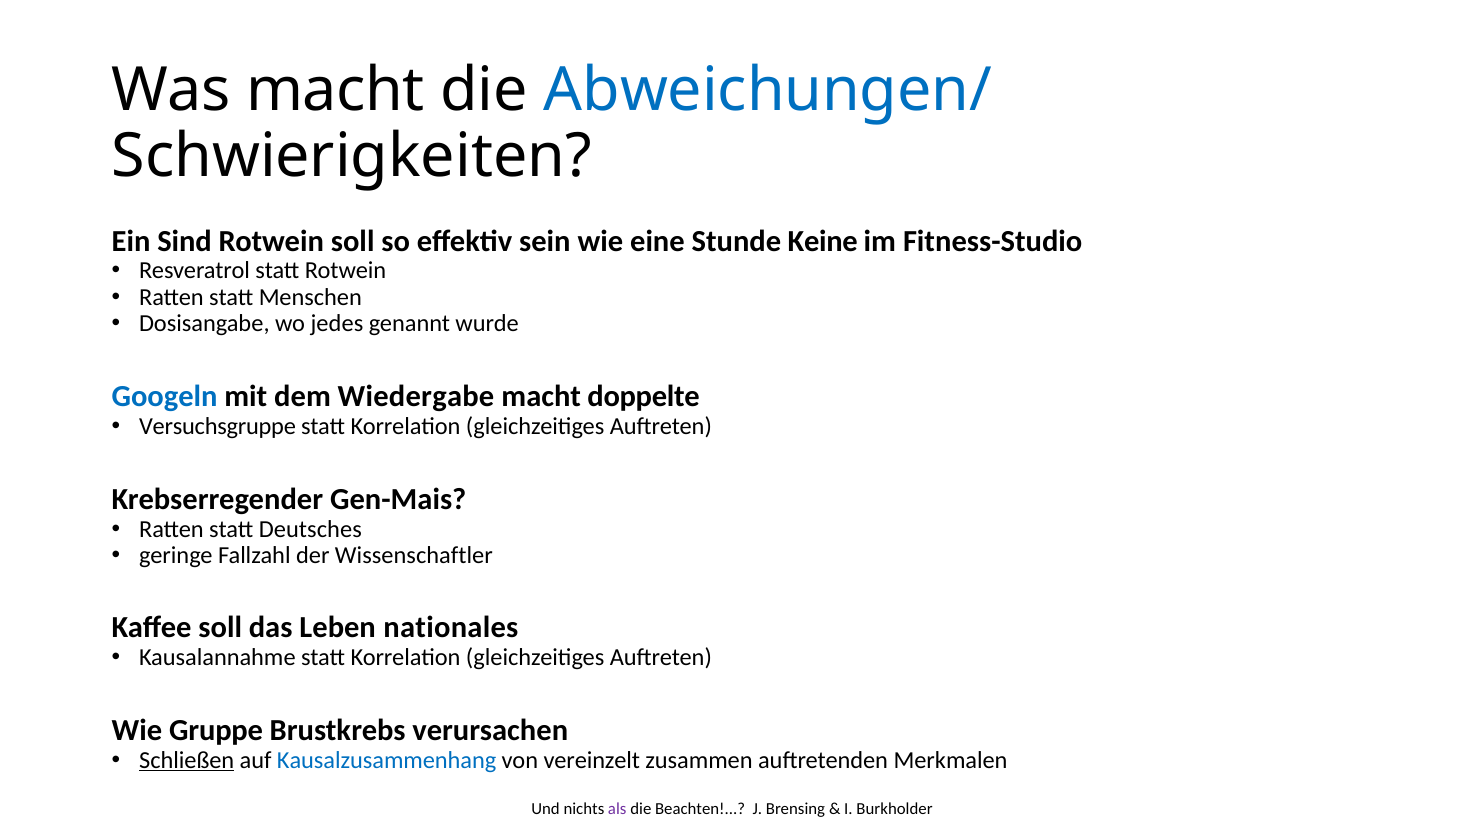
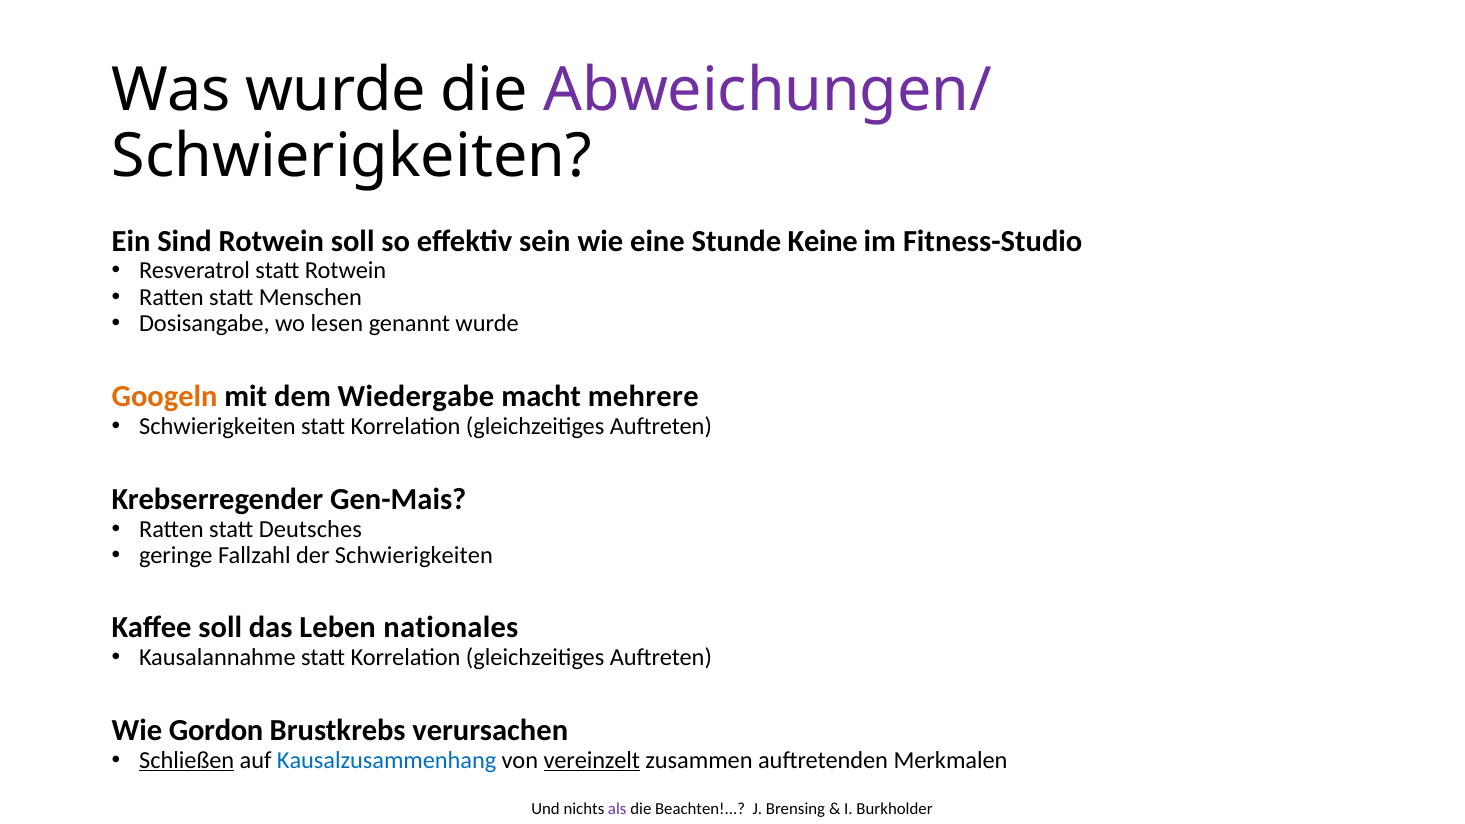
Was macht: macht -> wurde (336, 90)
Abweichungen/ colour: blue -> purple (768, 90)
jedes: jedes -> lesen (337, 324)
Googeln colour: blue -> orange (165, 397)
doppelte: doppelte -> mehrere (643, 397)
Versuchsgruppe: Versuchsgruppe -> Schwierigkeiten (217, 427)
der Wissenschaftler: Wissenschaftler -> Schwierigkeiten (414, 556)
Gruppe: Gruppe -> Gordon (216, 731)
vereinzelt underline: none -> present (592, 760)
